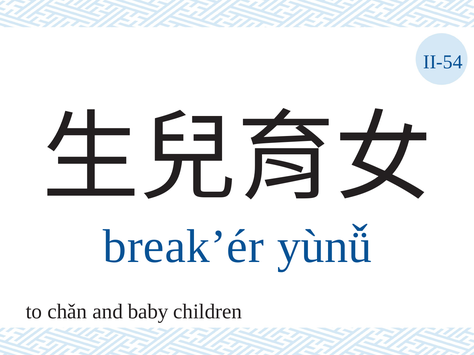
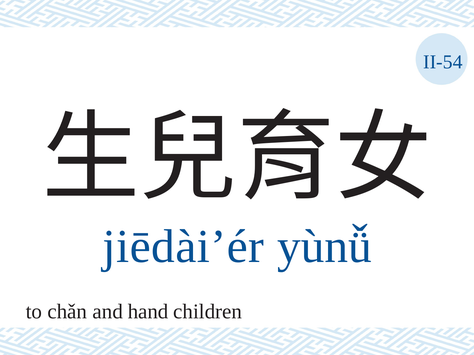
break’ér: break’ér -> jiēdài’ér (183, 247)
baby: baby -> hand (148, 312)
